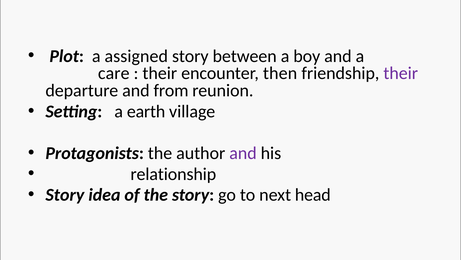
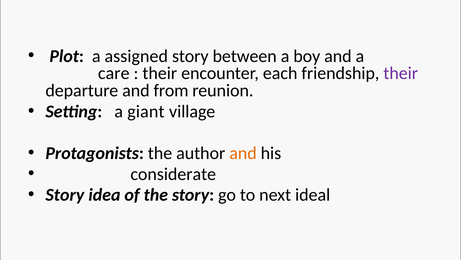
then: then -> each (280, 73)
earth: earth -> giant (146, 111)
and colour: purple -> orange (243, 153)
relationship: relationship -> considerate (173, 174)
head: head -> ideal (313, 194)
